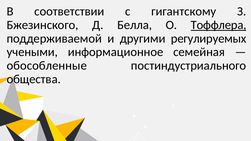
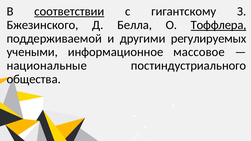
соответствии underline: none -> present (69, 11)
семейная: семейная -> массовое (199, 52)
обособленные: обособленные -> национальные (47, 66)
